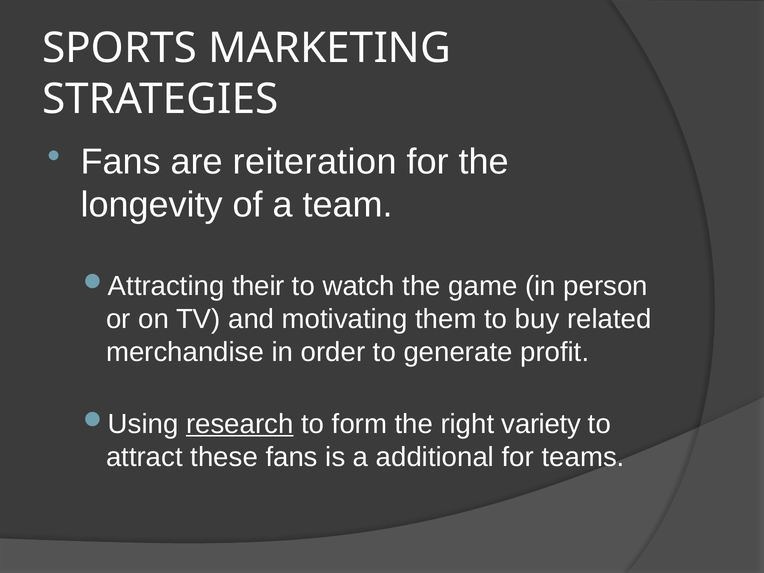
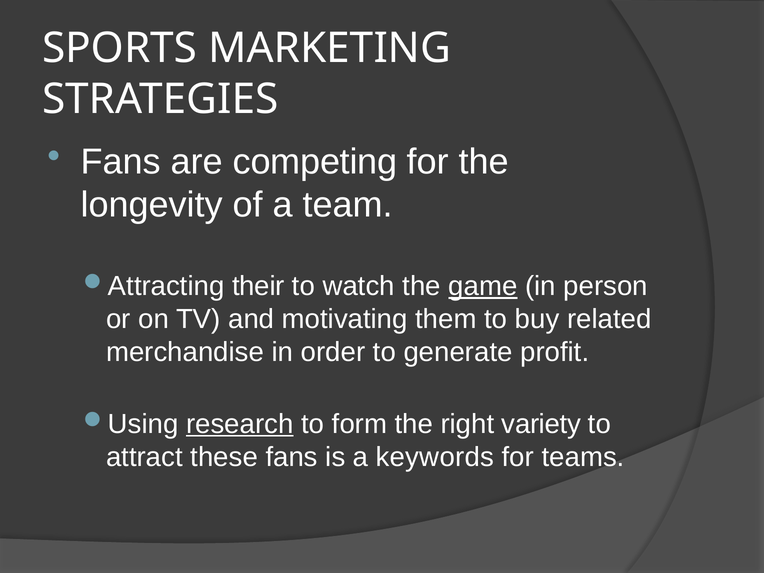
reiteration: reiteration -> competing (315, 162)
game underline: none -> present (483, 286)
additional: additional -> keywords (435, 457)
